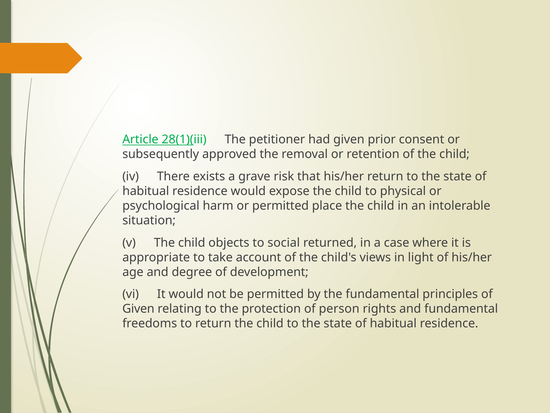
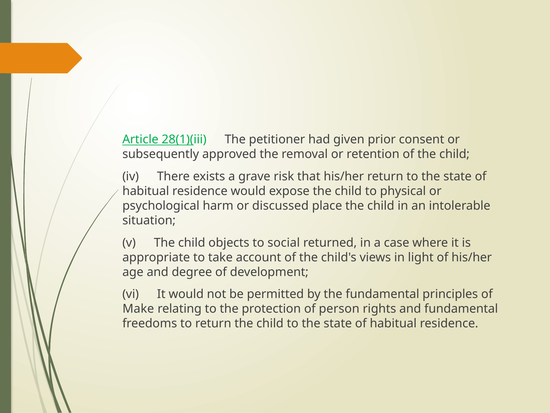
or permitted: permitted -> discussed (280, 205)
Given: Given -> Make (138, 309)
